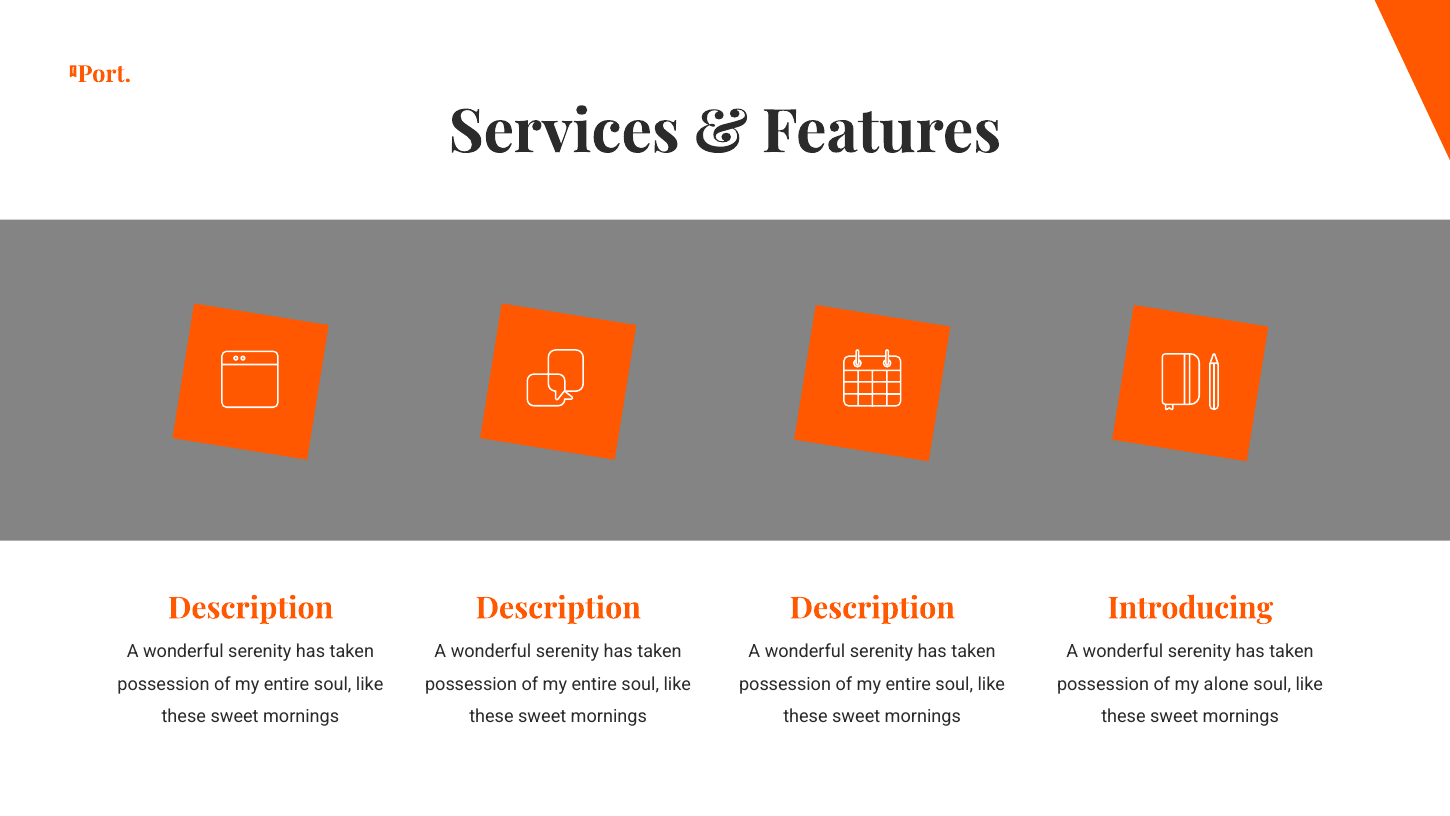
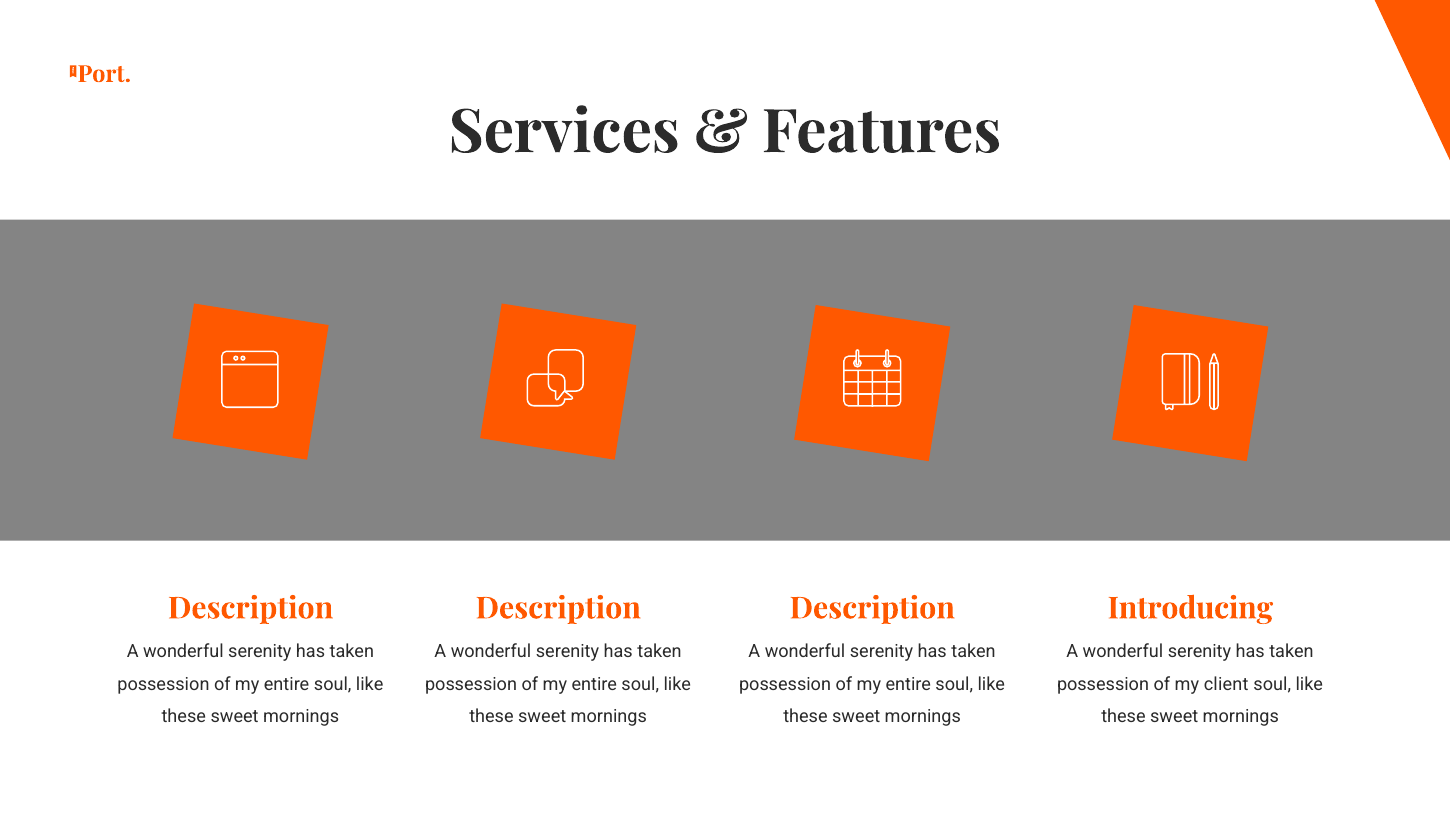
alone: alone -> client (1226, 684)
